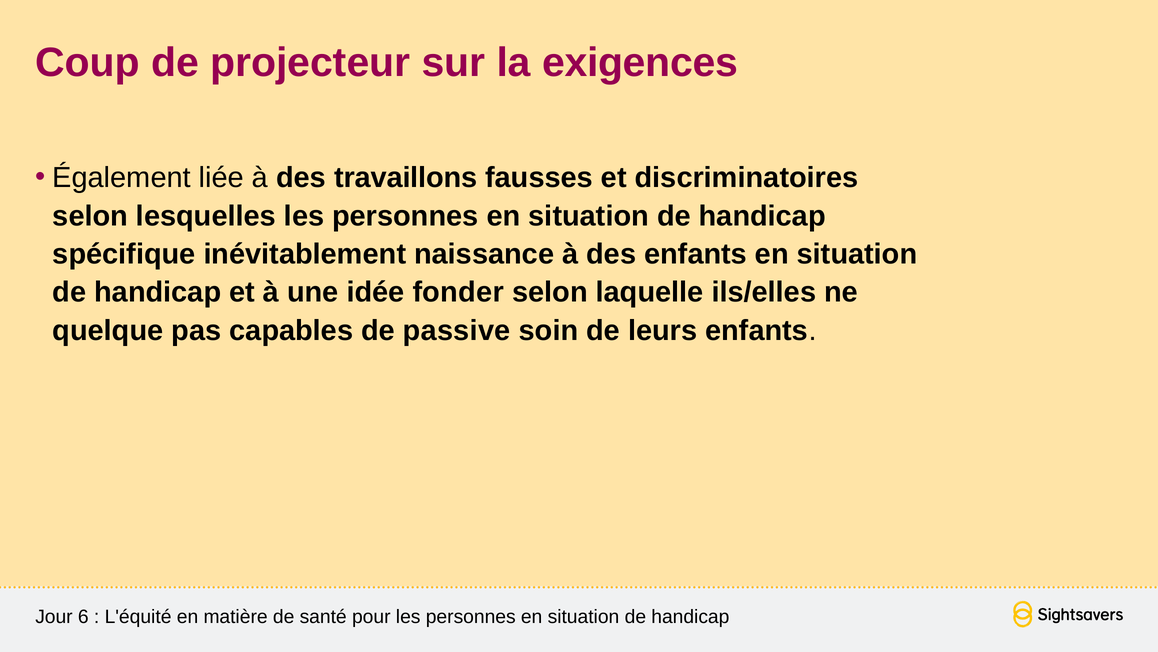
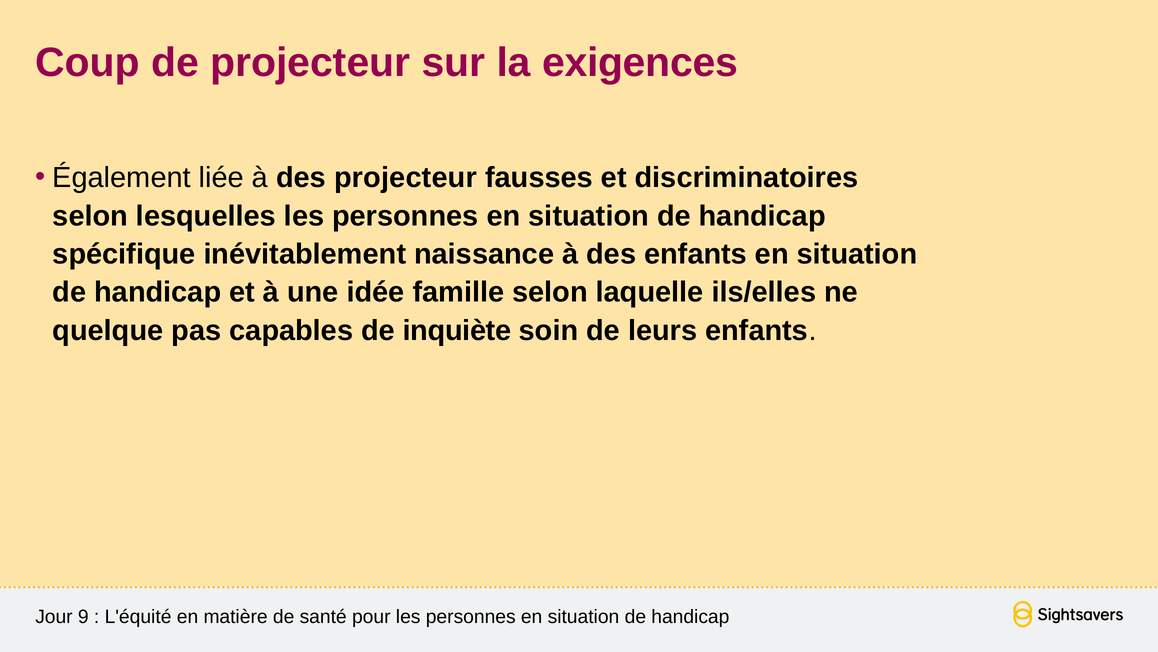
des travaillons: travaillons -> projecteur (405, 178)
fonder: fonder -> famille (458, 292)
passive: passive -> inquiète (457, 330)
6: 6 -> 9 (83, 616)
